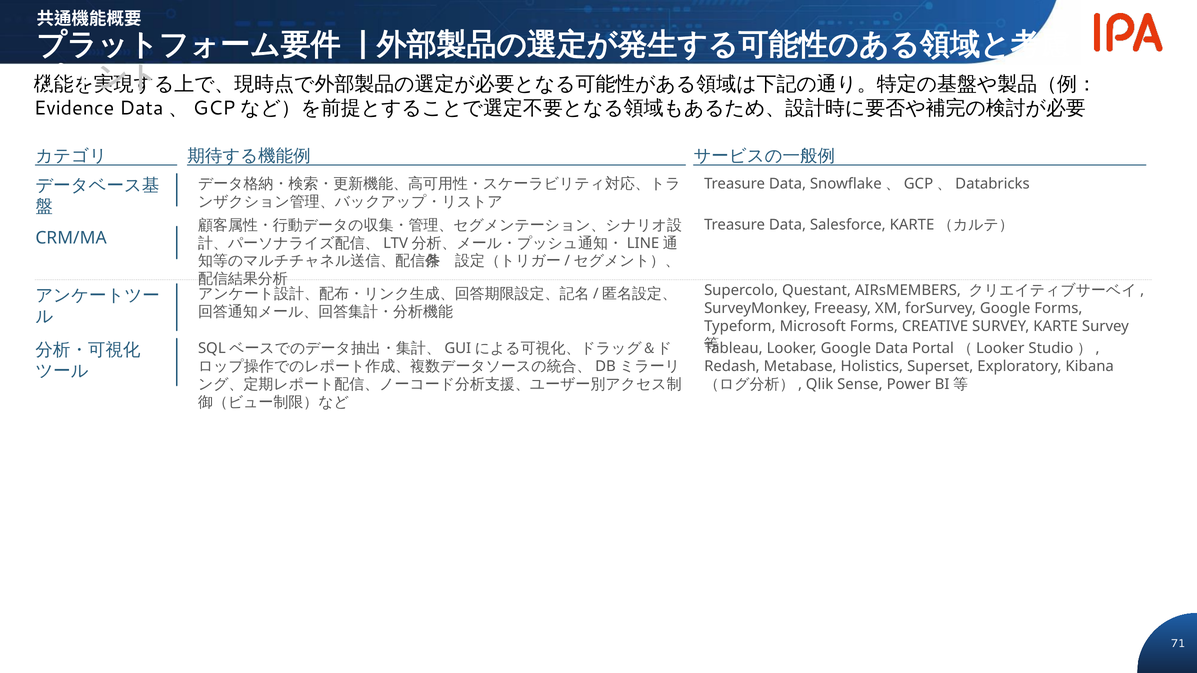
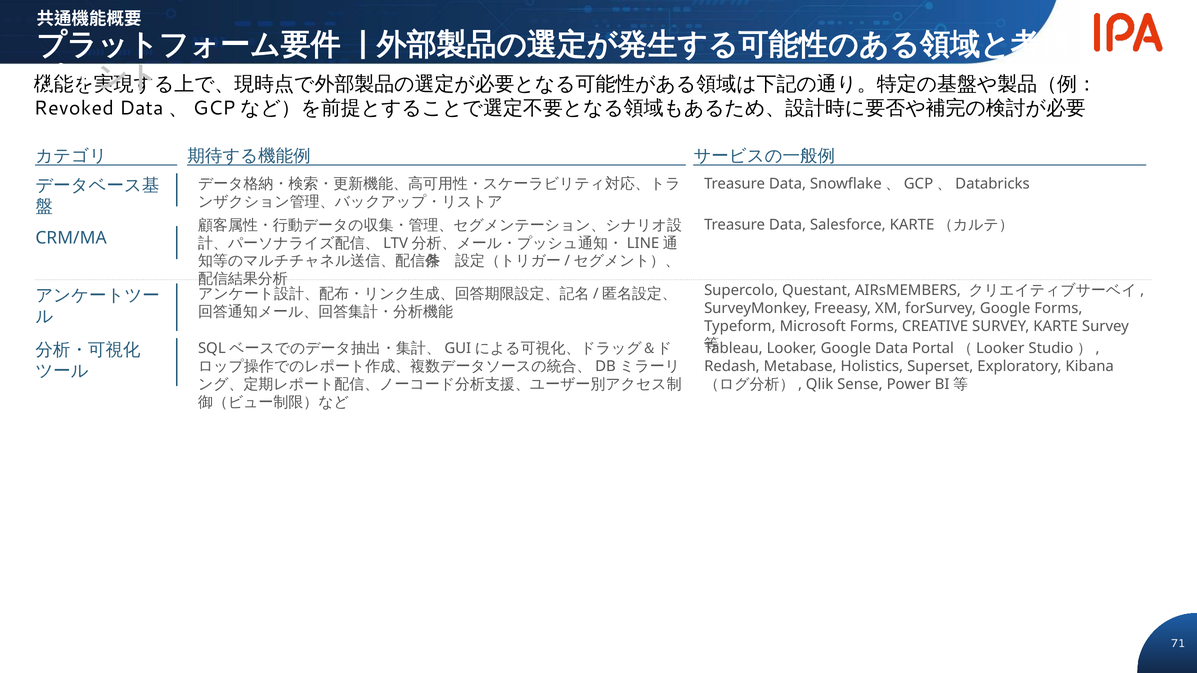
Evidence: Evidence -> Revoked (74, 108)
